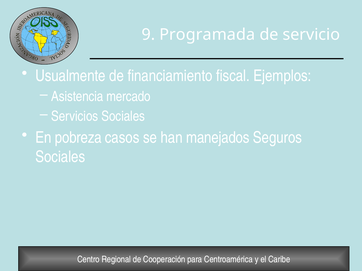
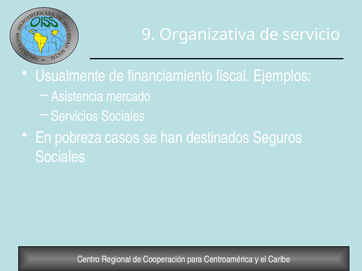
Programada: Programada -> Organizativa (207, 35)
manejados: manejados -> destinados (218, 138)
